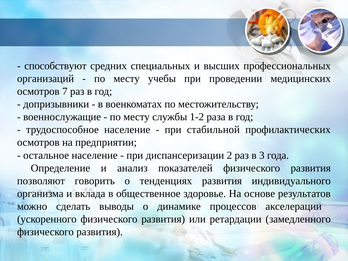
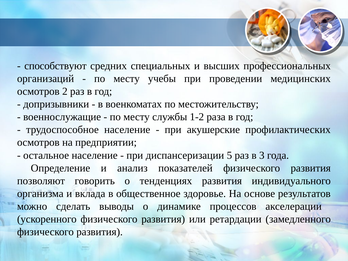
7: 7 -> 2 (65, 91)
стабильной: стабильной -> акушерские (213, 130)
2: 2 -> 5 (229, 155)
